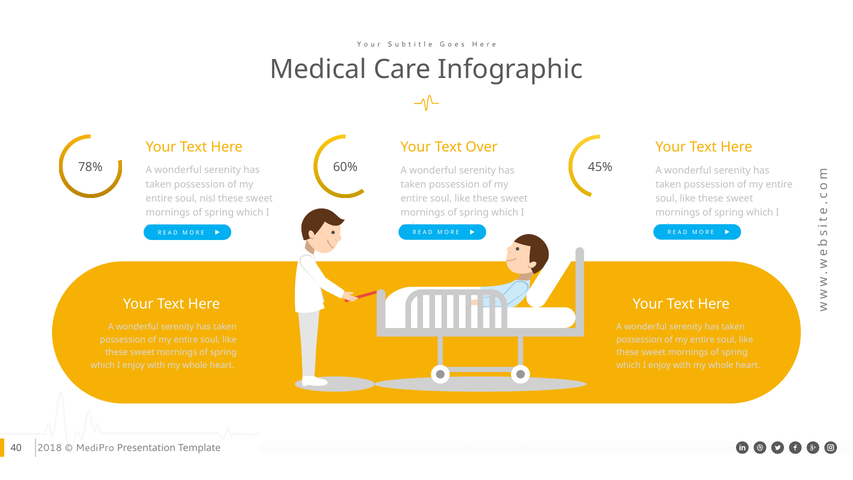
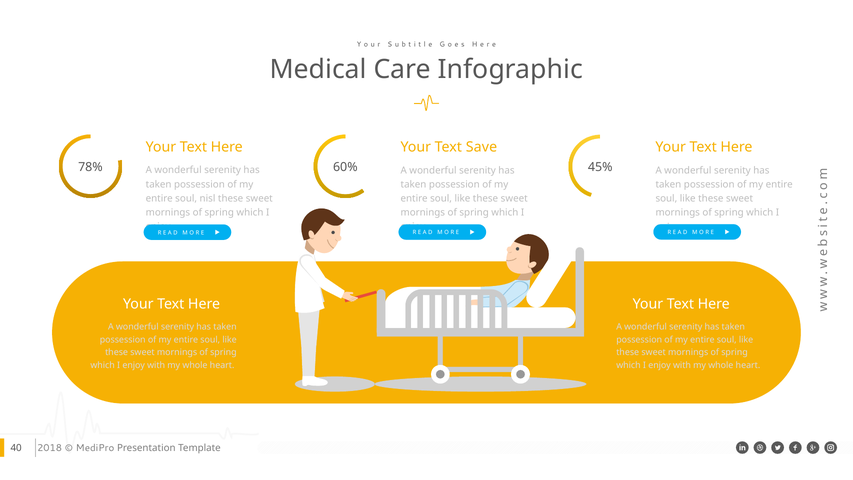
Over: Over -> Save (482, 147)
